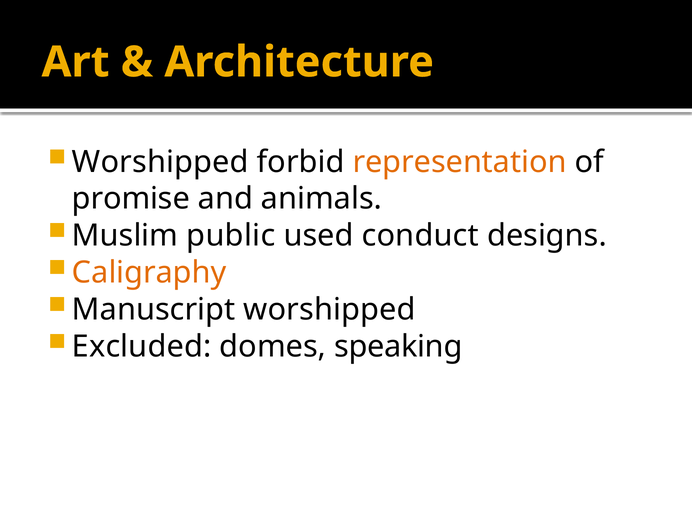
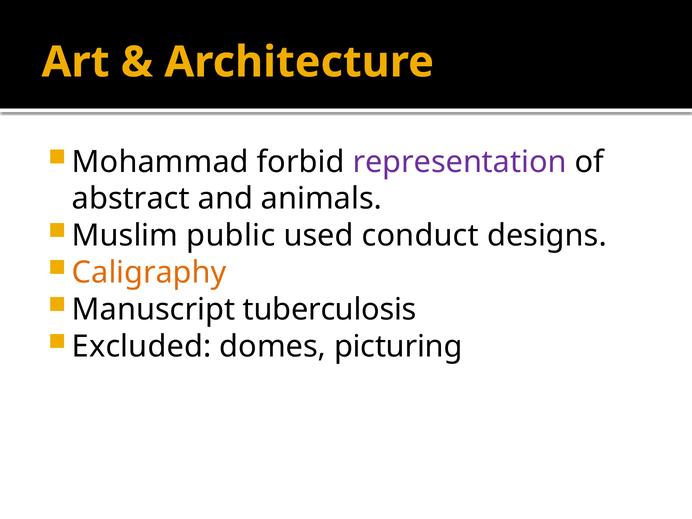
Worshipped: Worshipped -> Mohammad (160, 162)
representation colour: orange -> purple (460, 162)
promise: promise -> abstract (131, 199)
Manuscript worshipped: worshipped -> tuberculosis (330, 310)
speaking: speaking -> picturing (398, 346)
